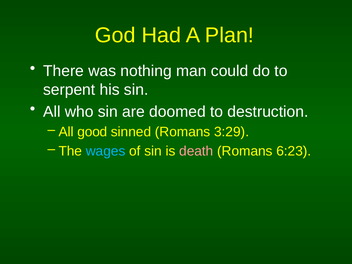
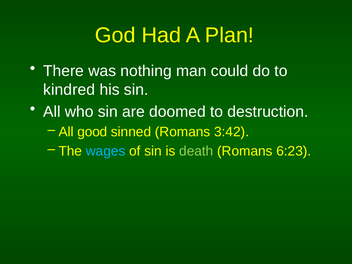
serpent: serpent -> kindred (69, 90)
3:29: 3:29 -> 3:42 (232, 132)
death colour: pink -> light green (196, 151)
